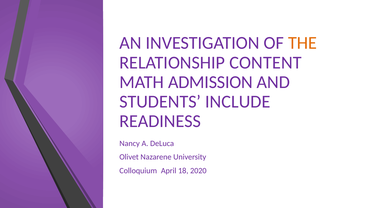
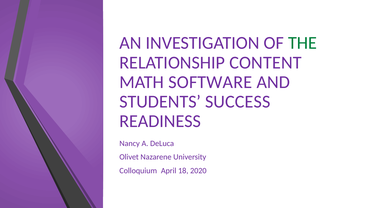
THE colour: orange -> green (302, 43)
ADMISSION: ADMISSION -> SOFTWARE (210, 82)
INCLUDE: INCLUDE -> SUCCESS (238, 101)
